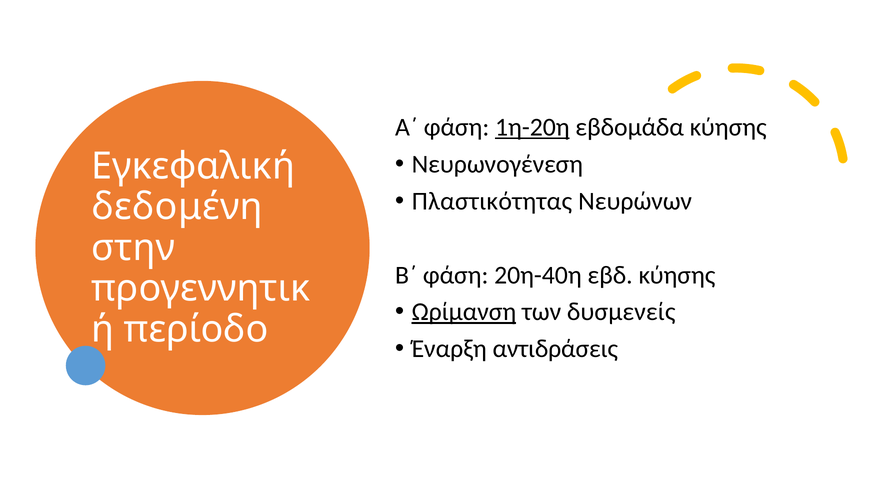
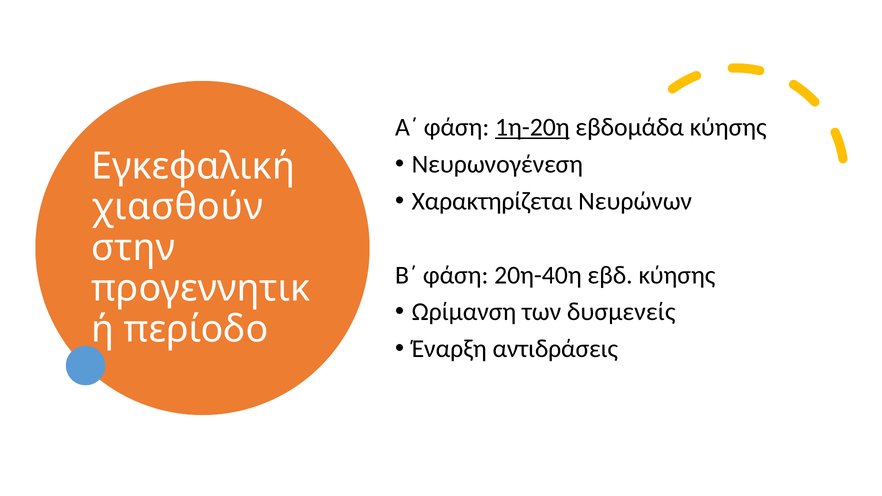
Πλαστικότητας: Πλαστικότητας -> Χαρακτηρίζεται (492, 201)
δεδομένη: δεδομένη -> χιασθούν (177, 207)
Ωρίμανση underline: present -> none (464, 312)
